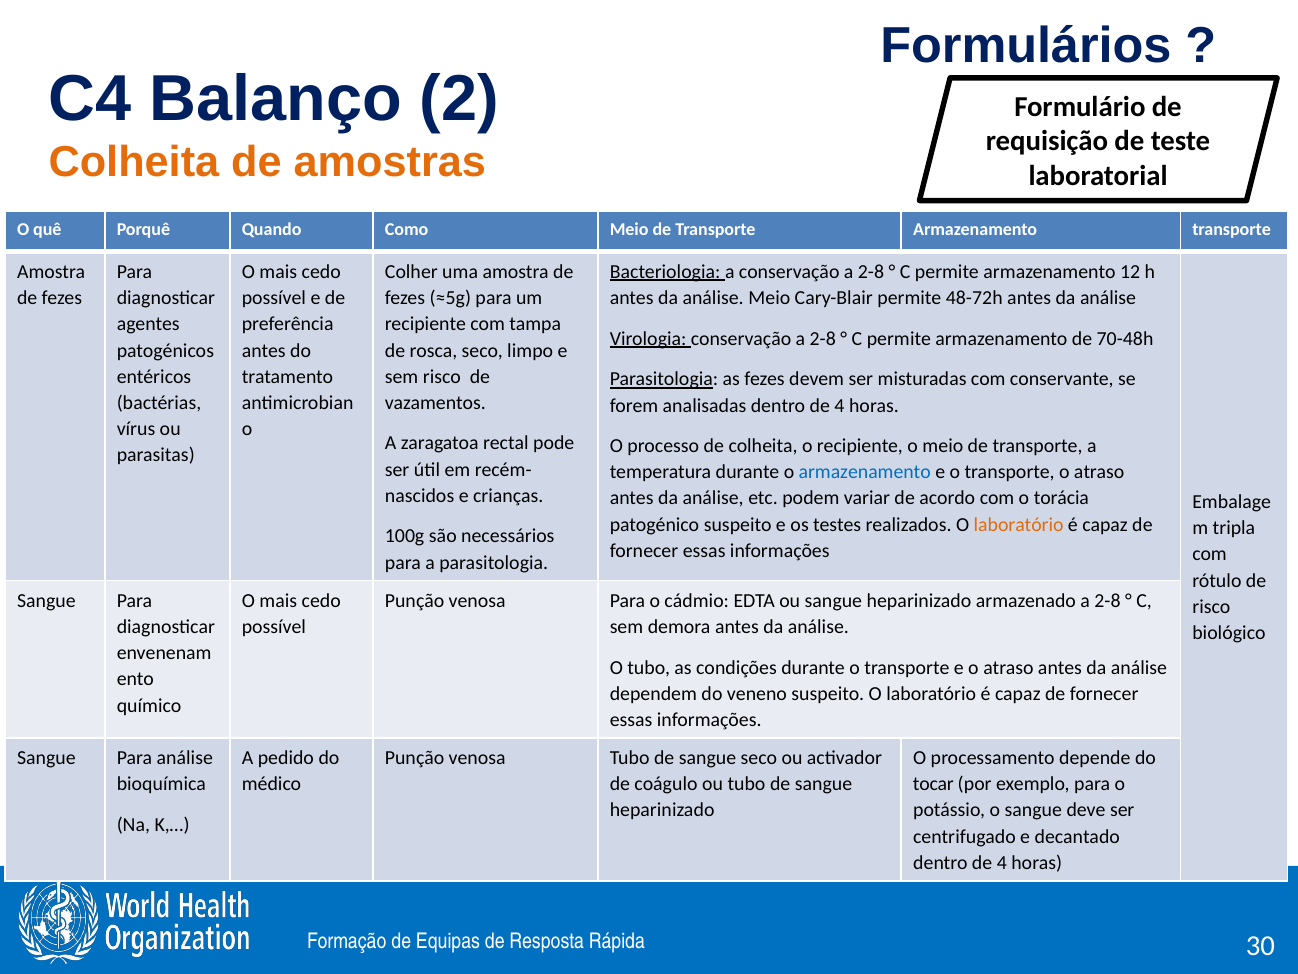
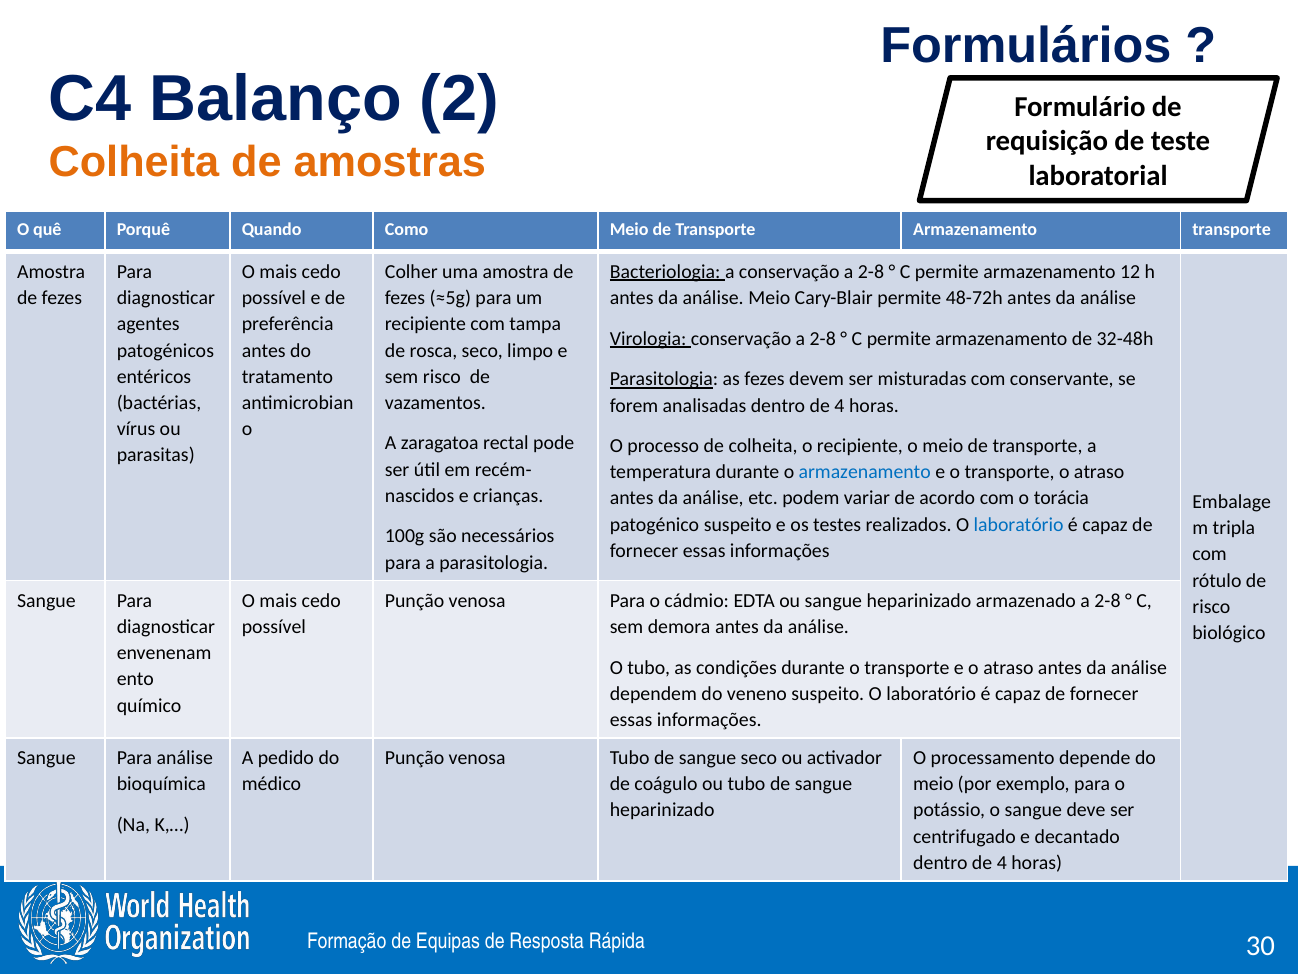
70-48h: 70-48h -> 32-48h (1125, 339)
laboratório colour: orange -> blue (1019, 524)
tocar: tocar -> meio (933, 784)
